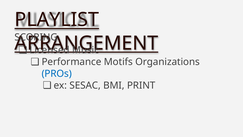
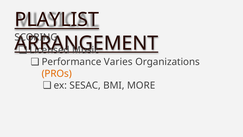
Motifs: Motifs -> Varies (118, 62)
PROs colour: blue -> orange (57, 73)
PRINT: PRINT -> MORE (141, 85)
